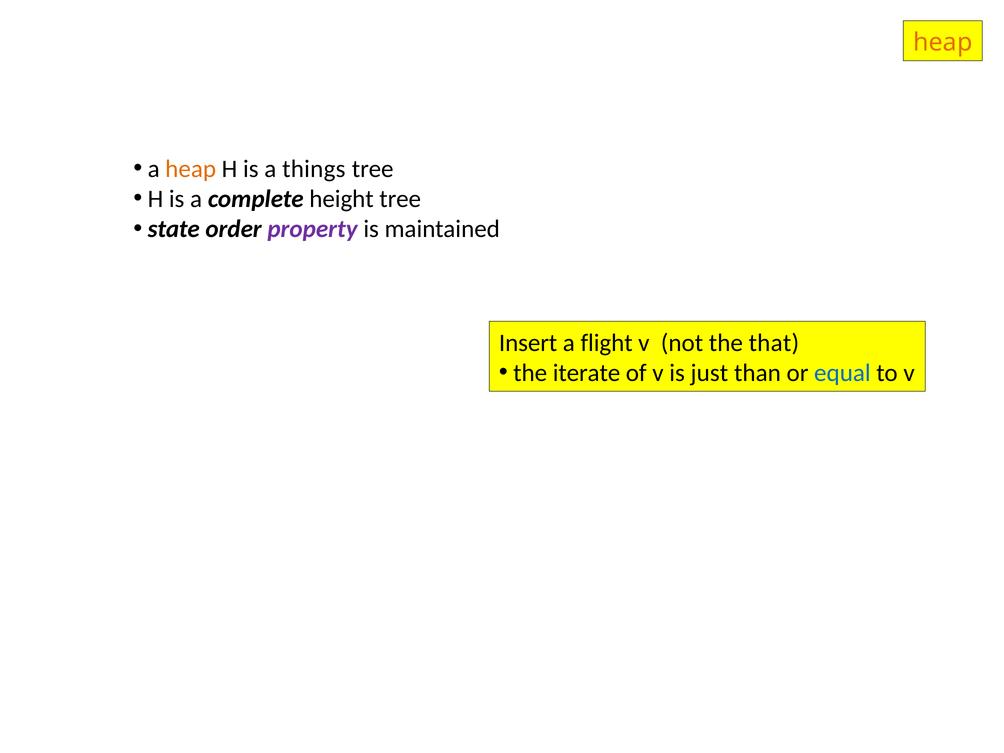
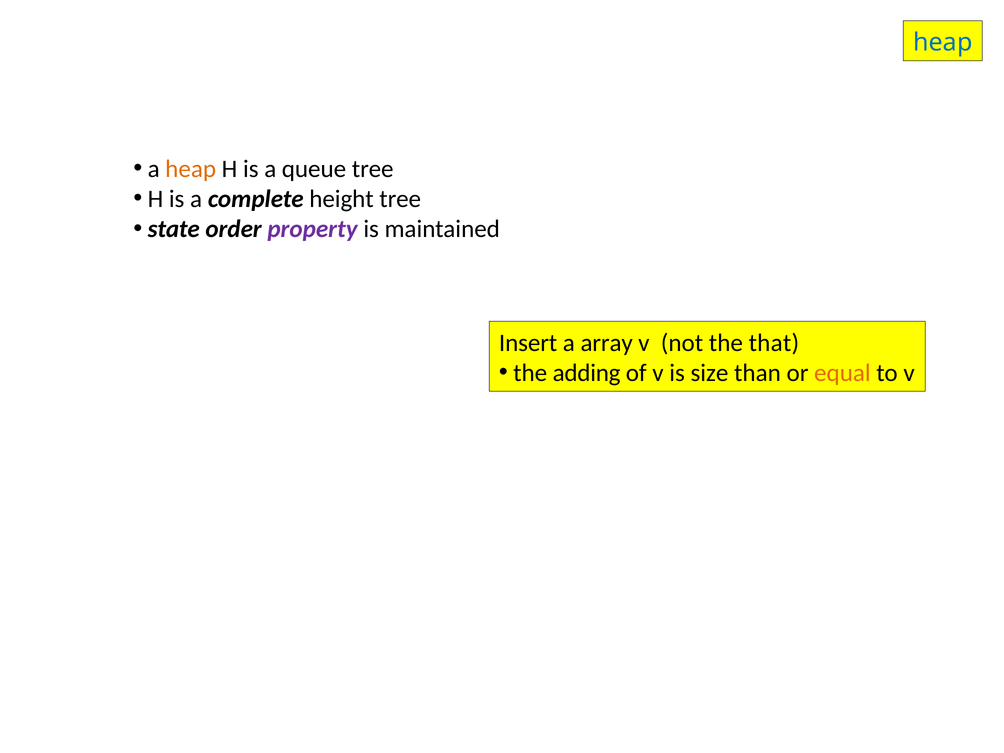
heap colour: orange -> blue (943, 42)
things: things -> queue (314, 169)
flight: flight -> array (607, 343)
iterate: iterate -> adding (587, 373)
just: just -> size (709, 373)
equal colour: blue -> orange (842, 373)
